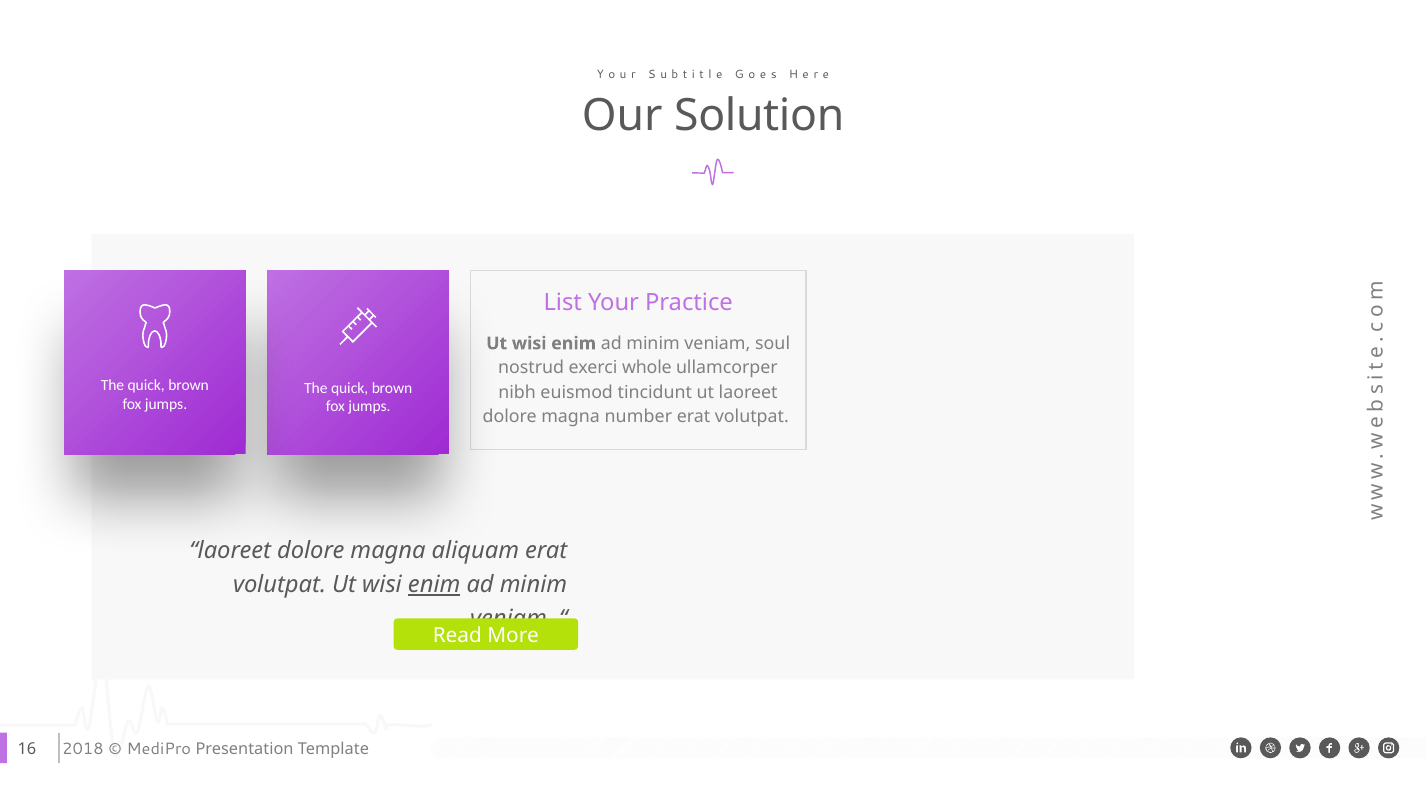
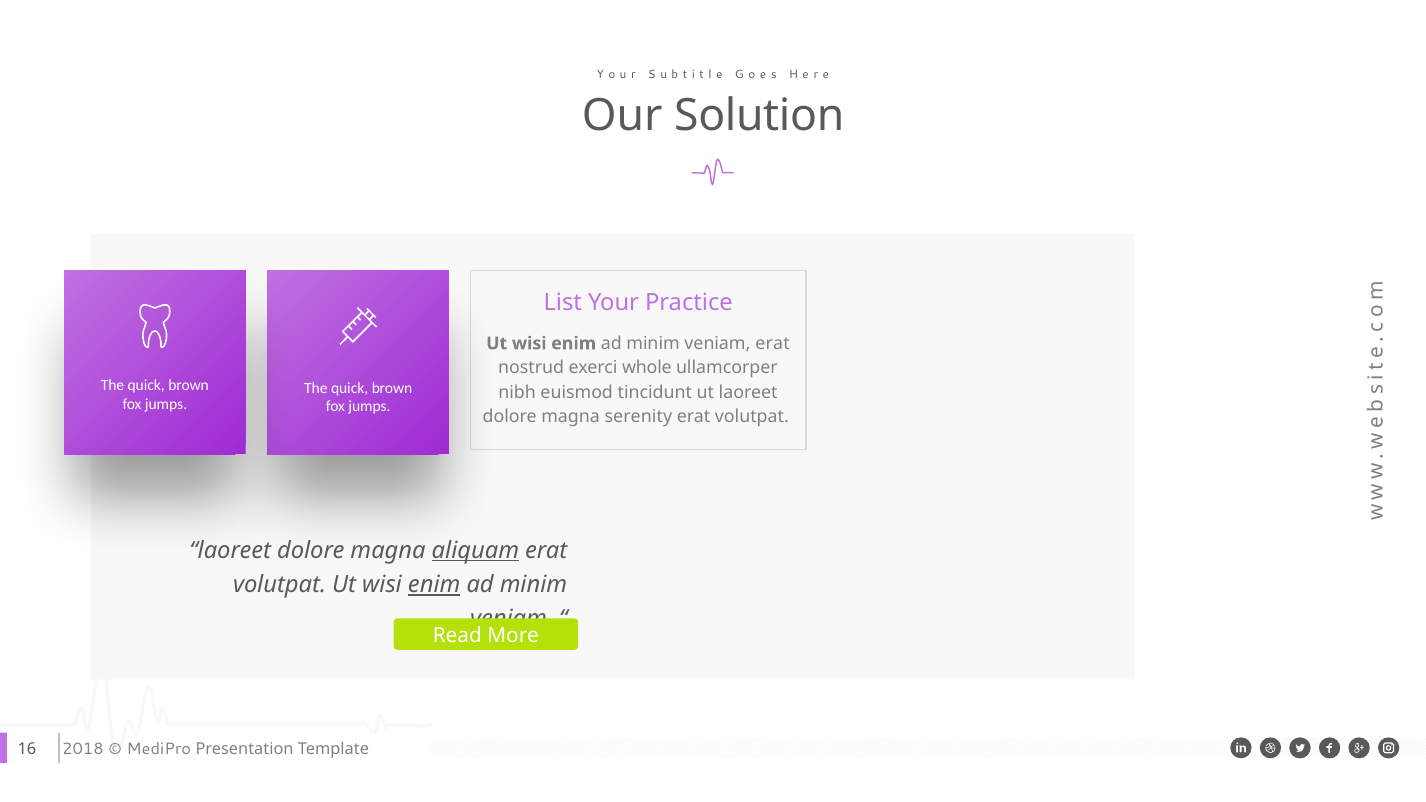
veniam soul: soul -> erat (773, 343)
number: number -> serenity (638, 417)
aliquam underline: none -> present (475, 551)
